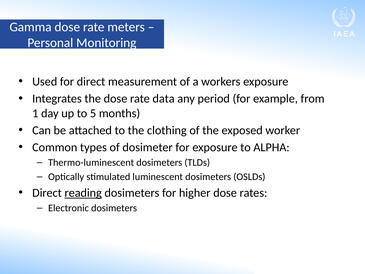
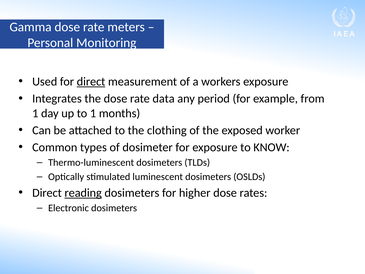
direct underline: none -> present (91, 82)
to 5: 5 -> 1 (93, 113)
ALPHA: ALPHA -> KNOW (272, 147)
